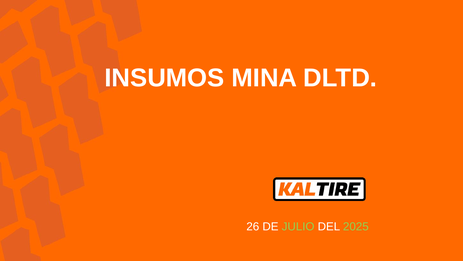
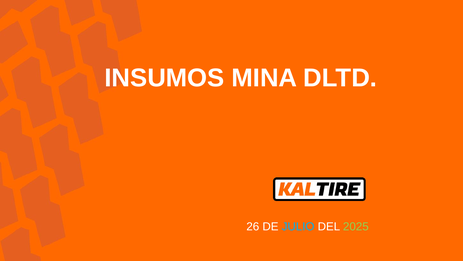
JULIO colour: light green -> light blue (298, 226)
